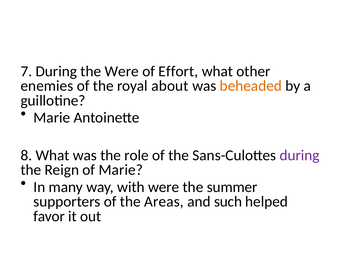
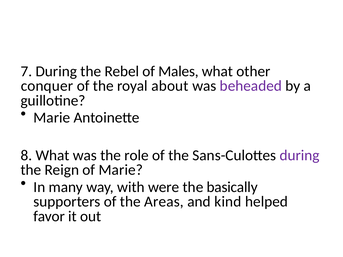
the Were: Were -> Rebel (122, 71)
Effort: Effort -> Males (178, 71)
enemies: enemies -> conquer (47, 86)
beheaded colour: orange -> purple (251, 86)
summer: summer -> basically (232, 187)
such: such -> kind (228, 202)
